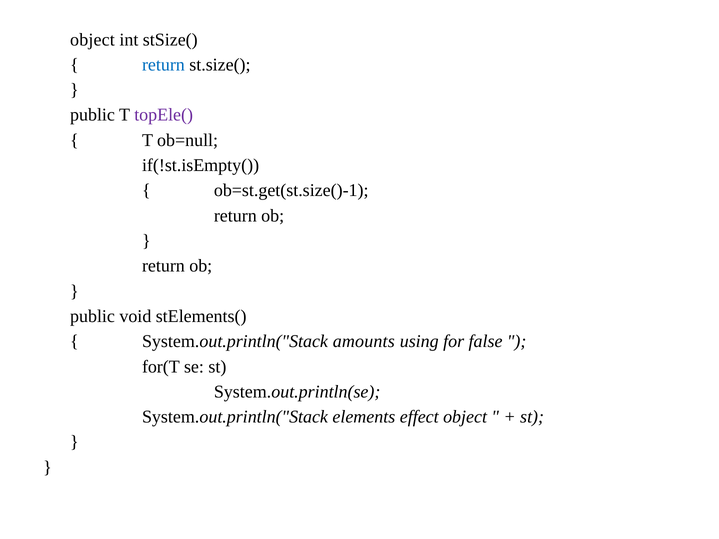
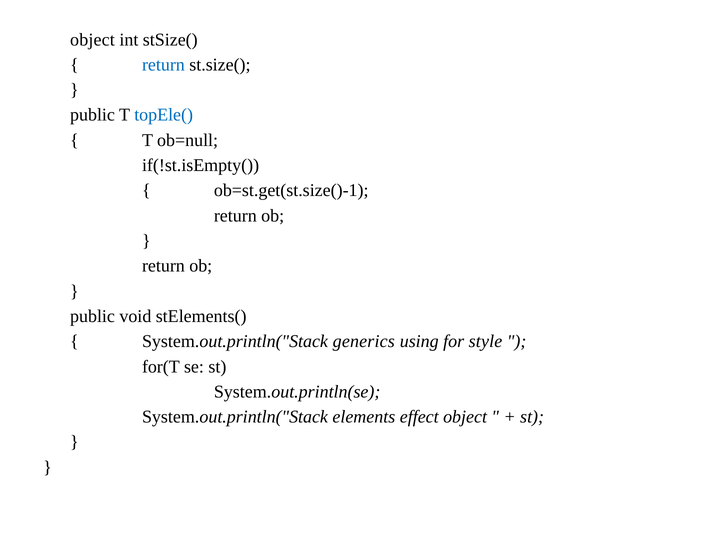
topEle( colour: purple -> blue (164, 115)
amounts: amounts -> generics (364, 342)
false: false -> style (485, 342)
